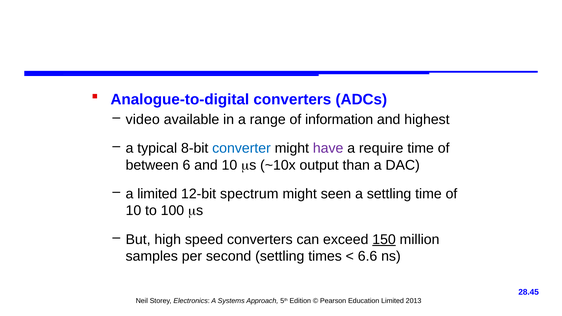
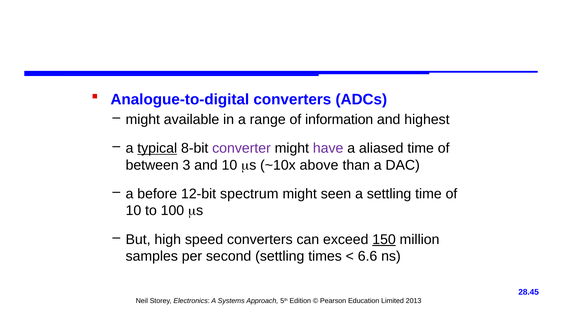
video: video -> might (143, 120)
typical underline: none -> present (157, 148)
converter colour: blue -> purple (241, 148)
require: require -> aliased (381, 148)
6: 6 -> 3 (186, 165)
output: output -> above (319, 165)
a limited: limited -> before (157, 194)
